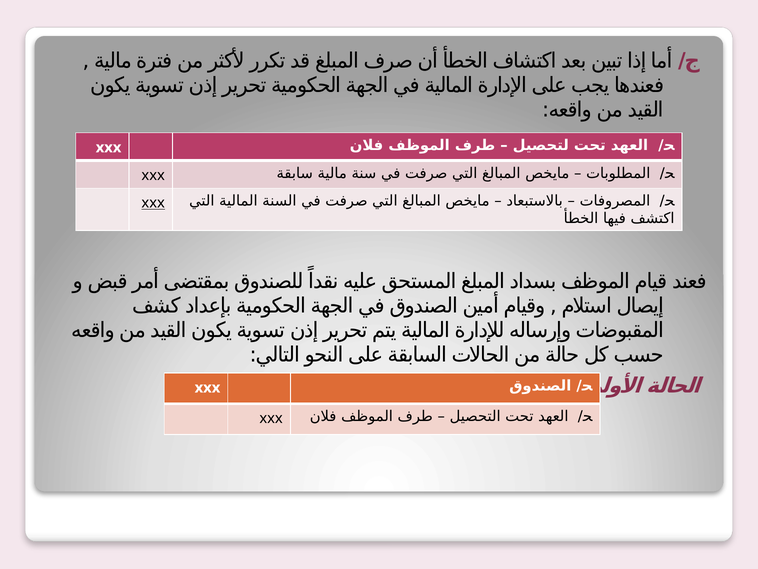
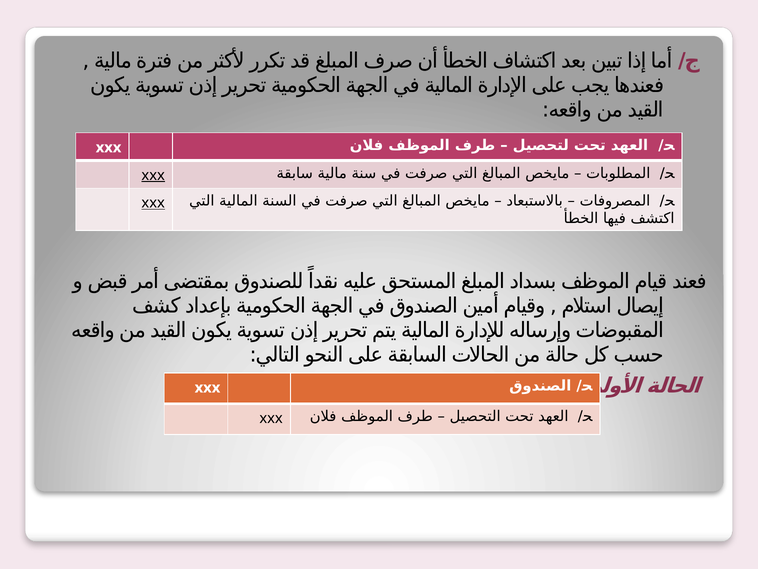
xxx underline: none -> present (153, 175)
